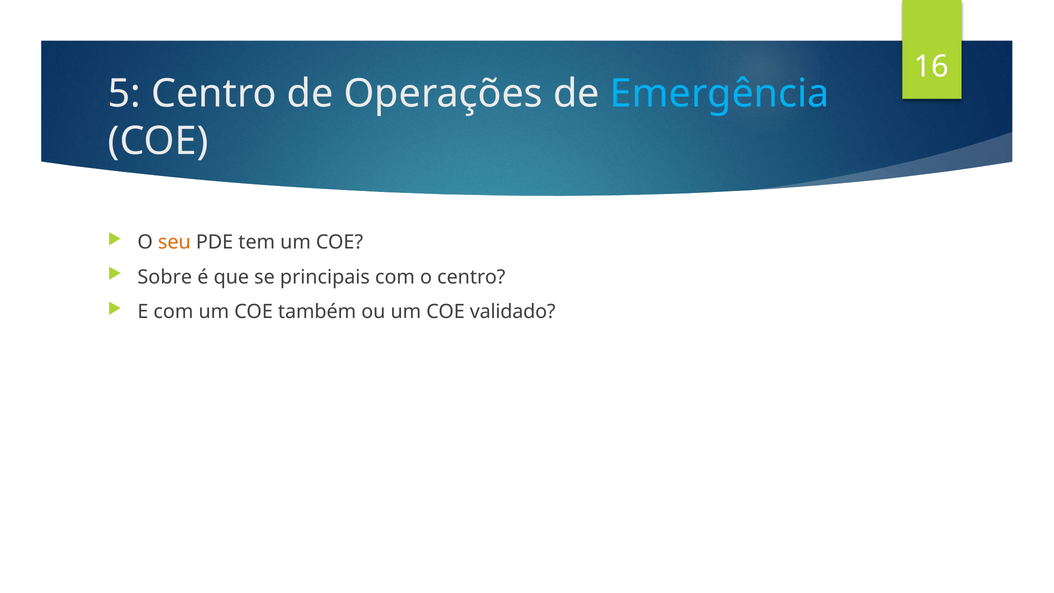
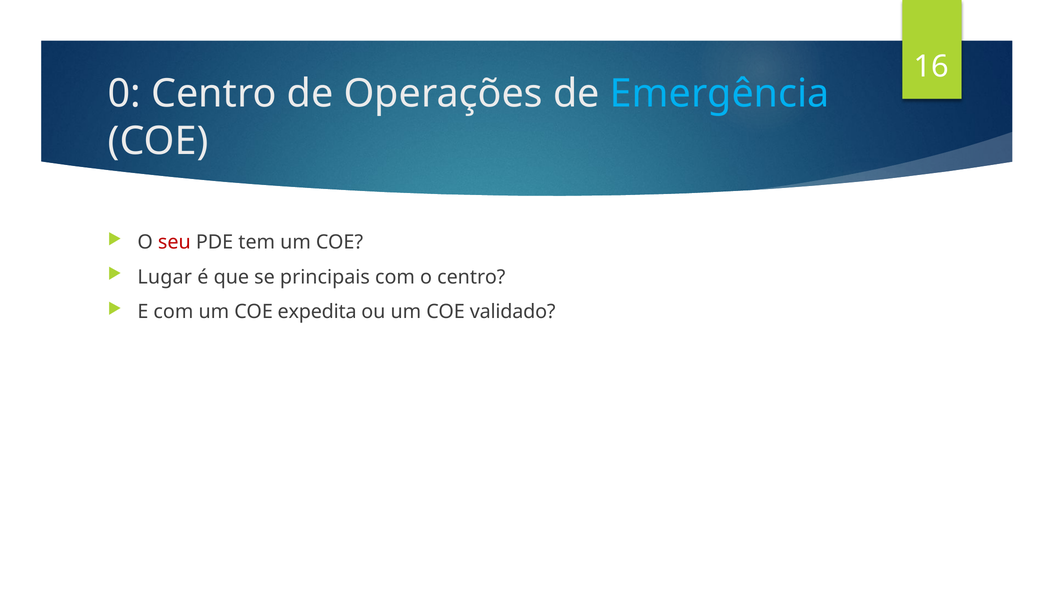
5: 5 -> 0 (124, 94)
seu colour: orange -> red (174, 242)
Sobre: Sobre -> Lugar (165, 277)
também: também -> expedita (317, 312)
